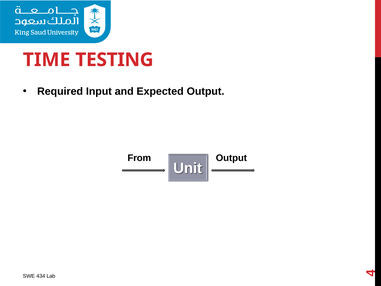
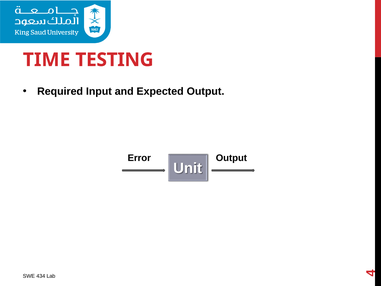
From: From -> Error (139, 158)
